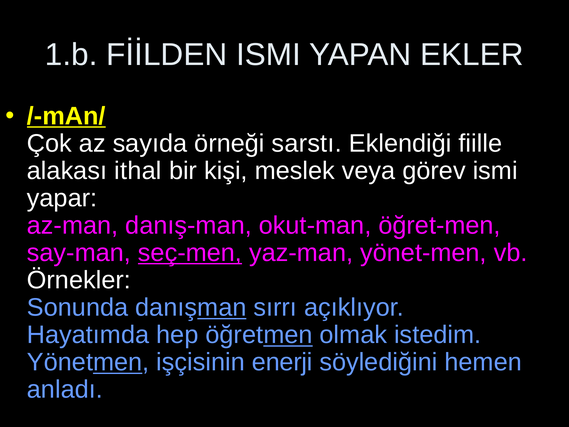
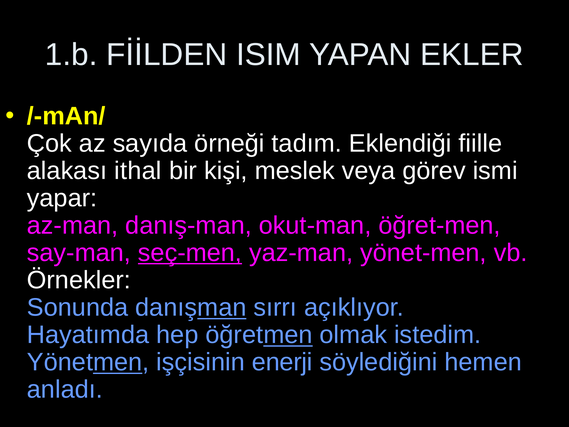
FİİLDEN ISMI: ISMI -> ISIM (268, 55)
/-mAn/ underline: present -> none (66, 116)
sarstı: sarstı -> tadım (307, 143)
